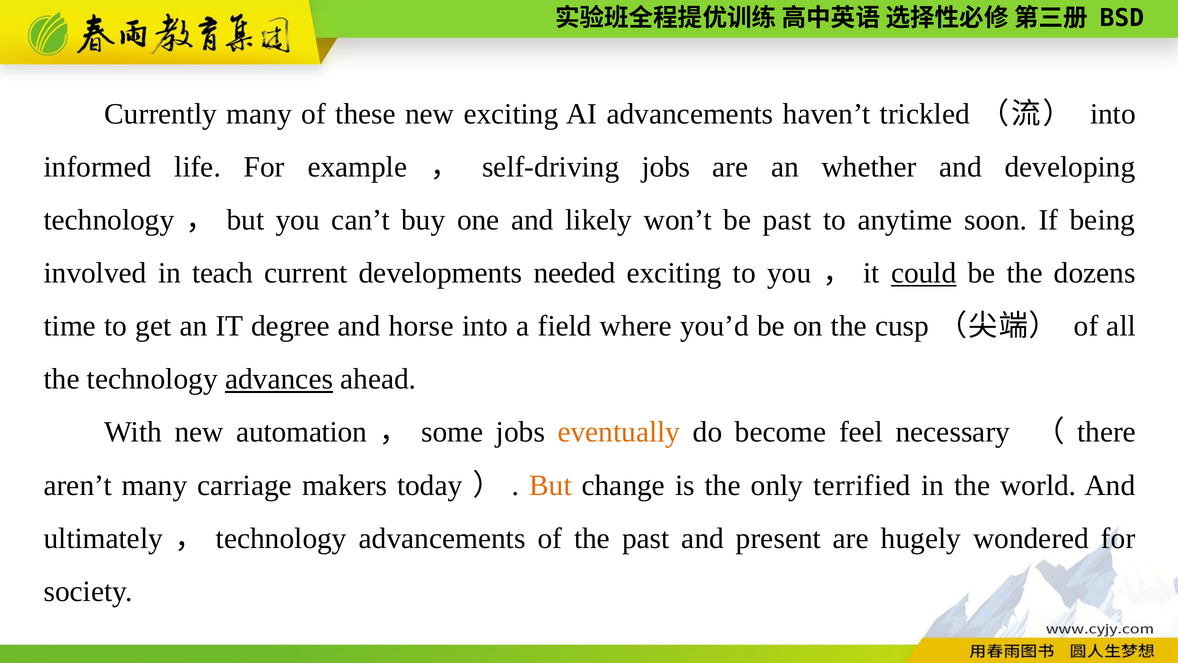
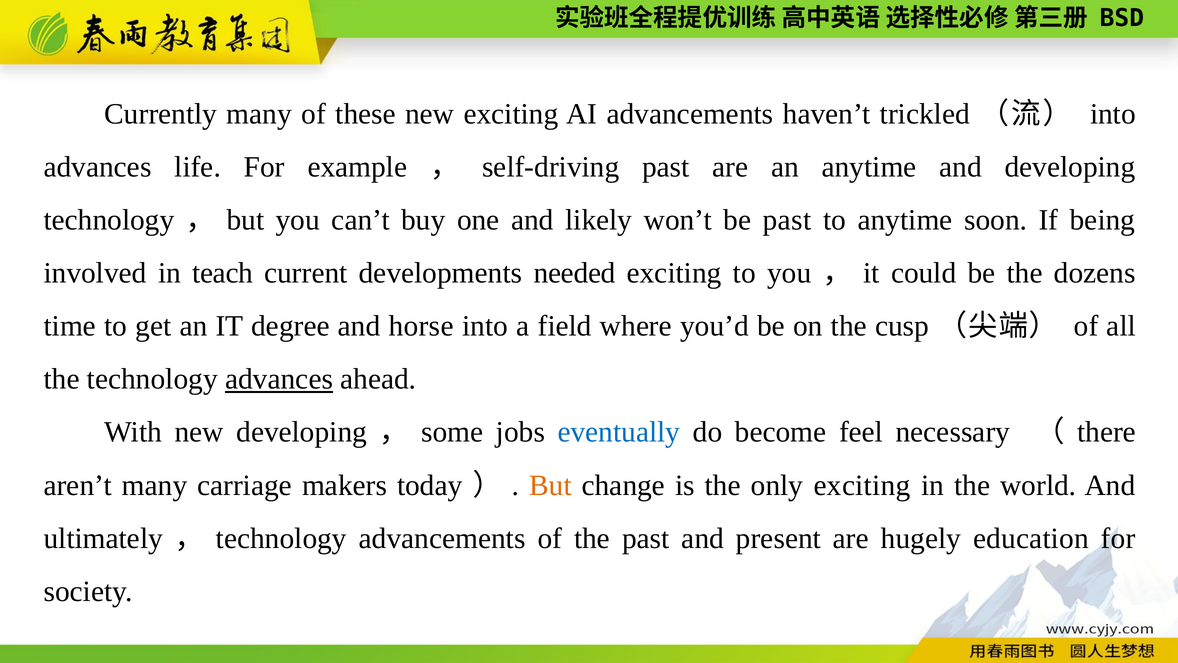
informed: informed -> advances (98, 167)
jobs: jobs -> past (666, 167)
an whether: whether -> anytime (869, 167)
could underline: present -> none (924, 273)
new automation: automation -> developing (302, 432)
eventually colour: orange -> blue (619, 432)
only terrified: terrified -> exciting (862, 485)
wondered: wondered -> education (1031, 538)
